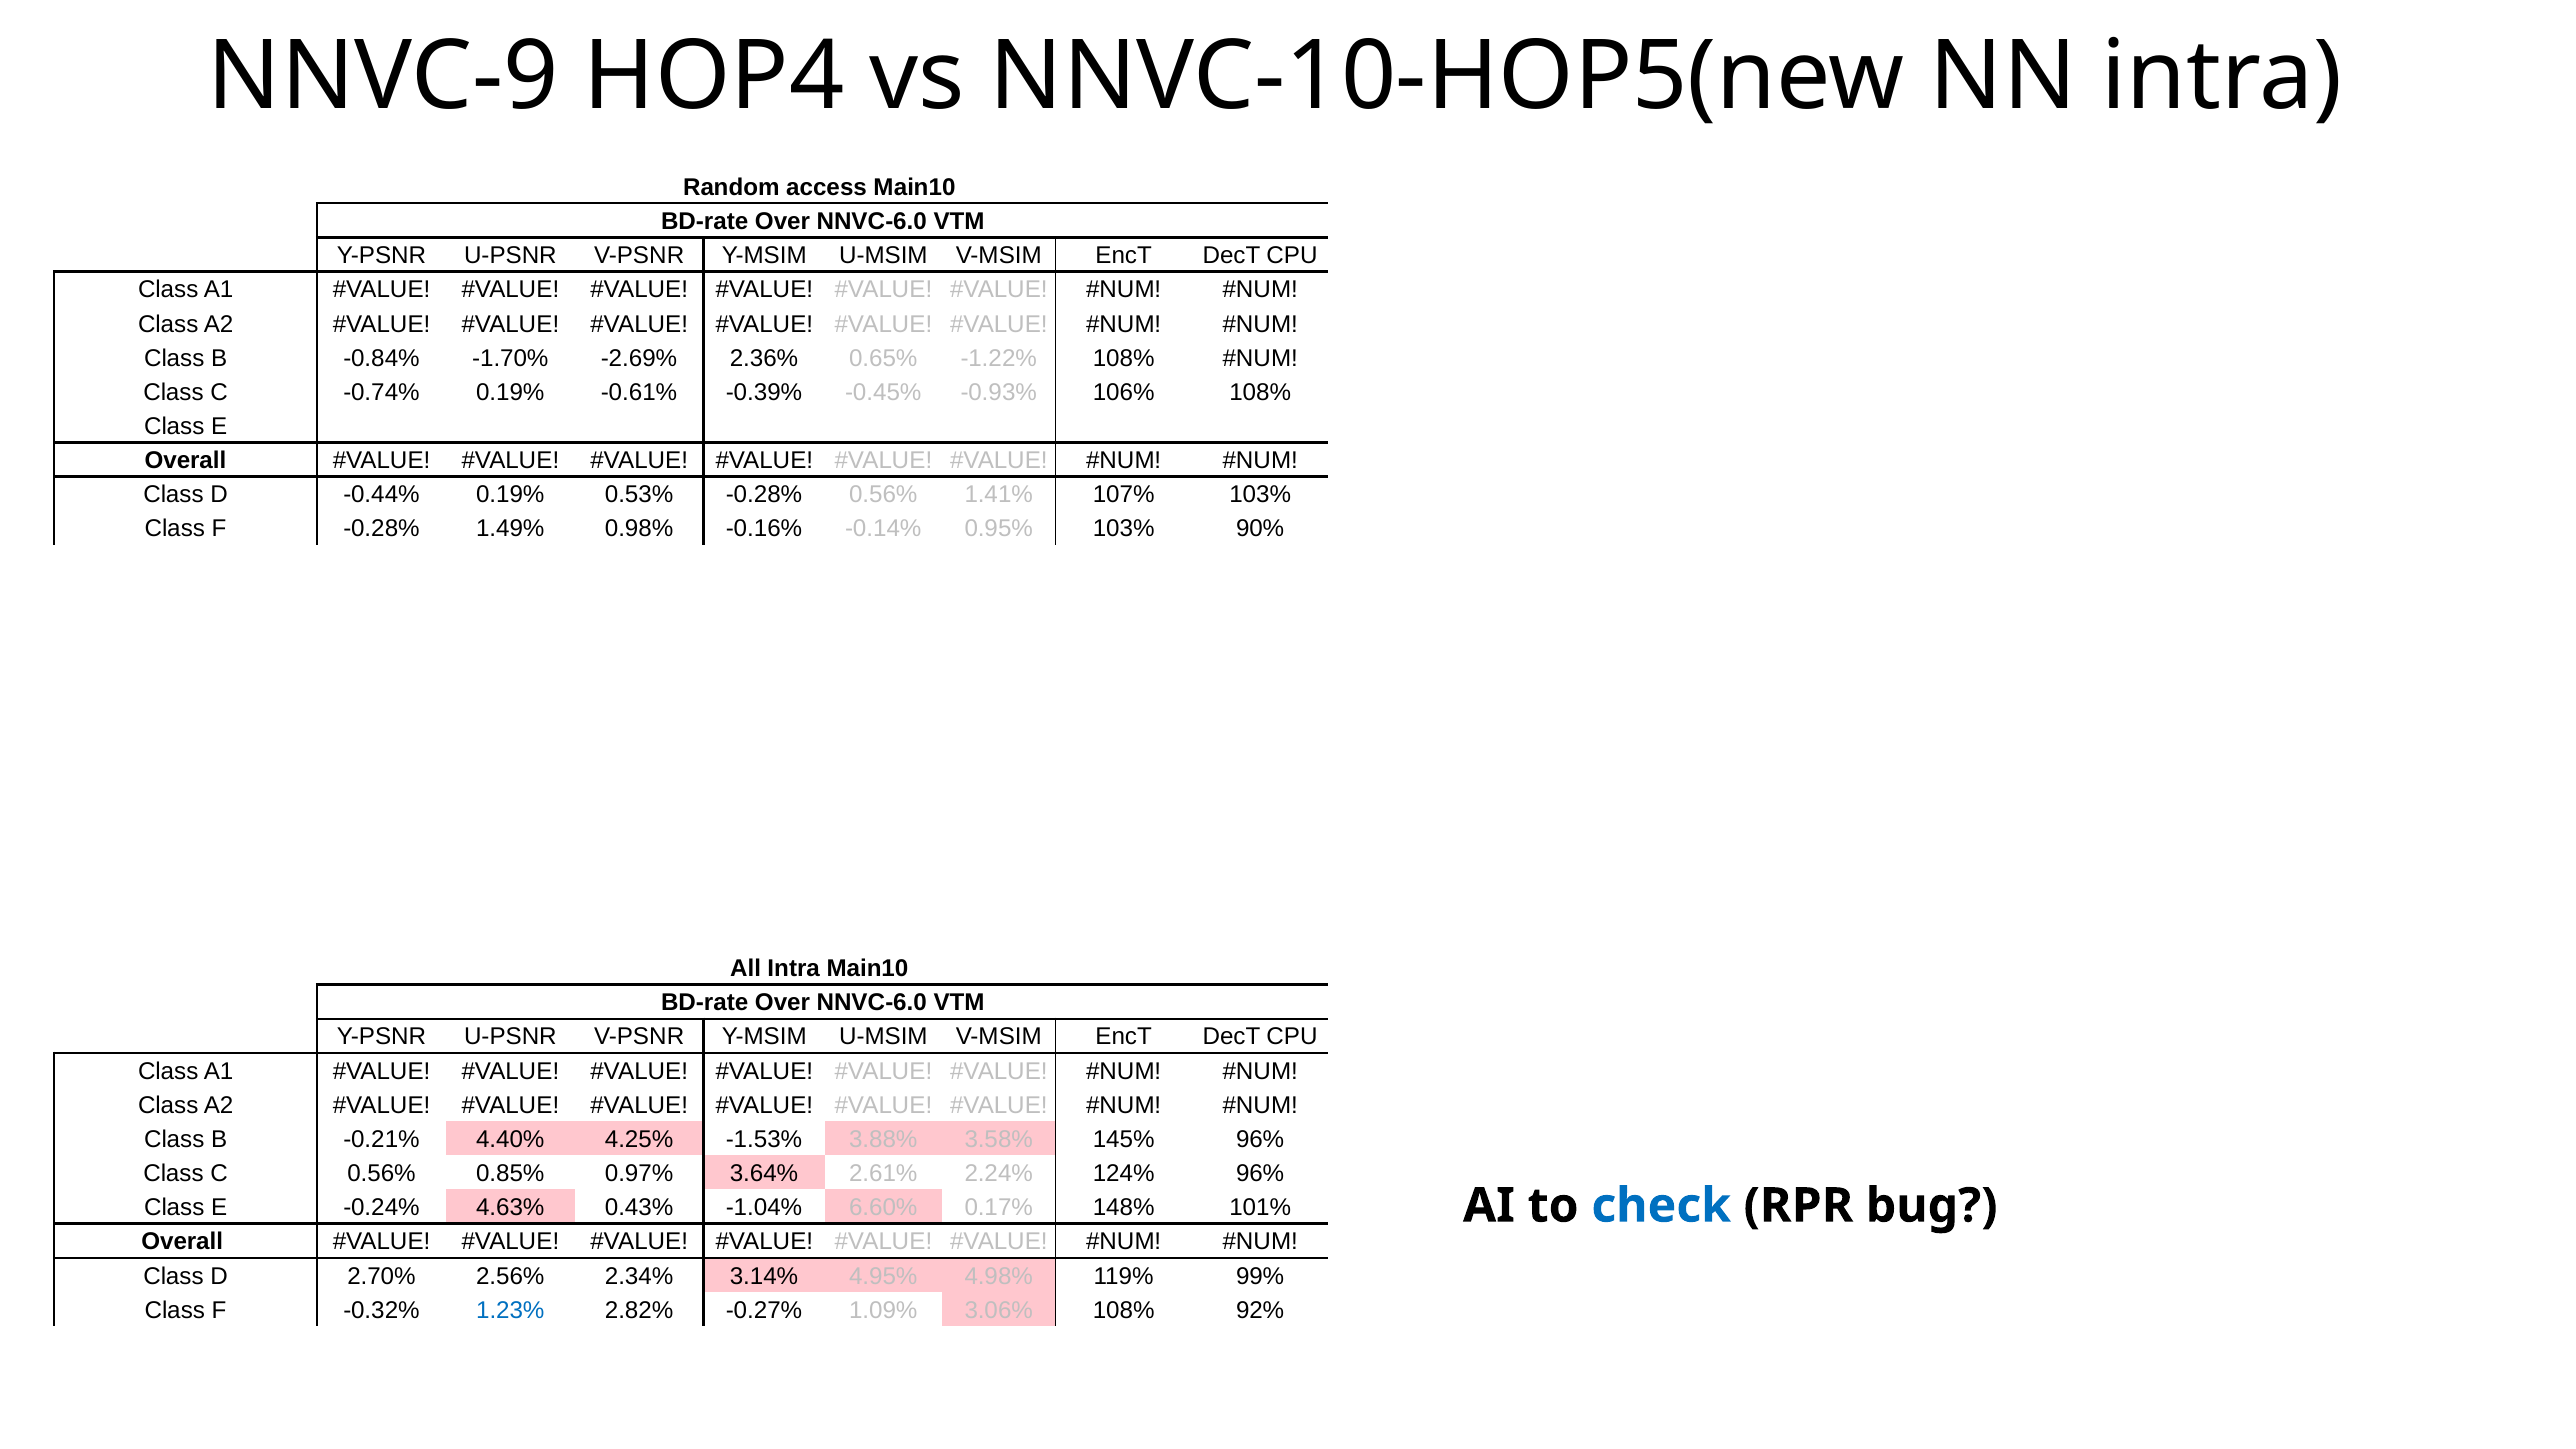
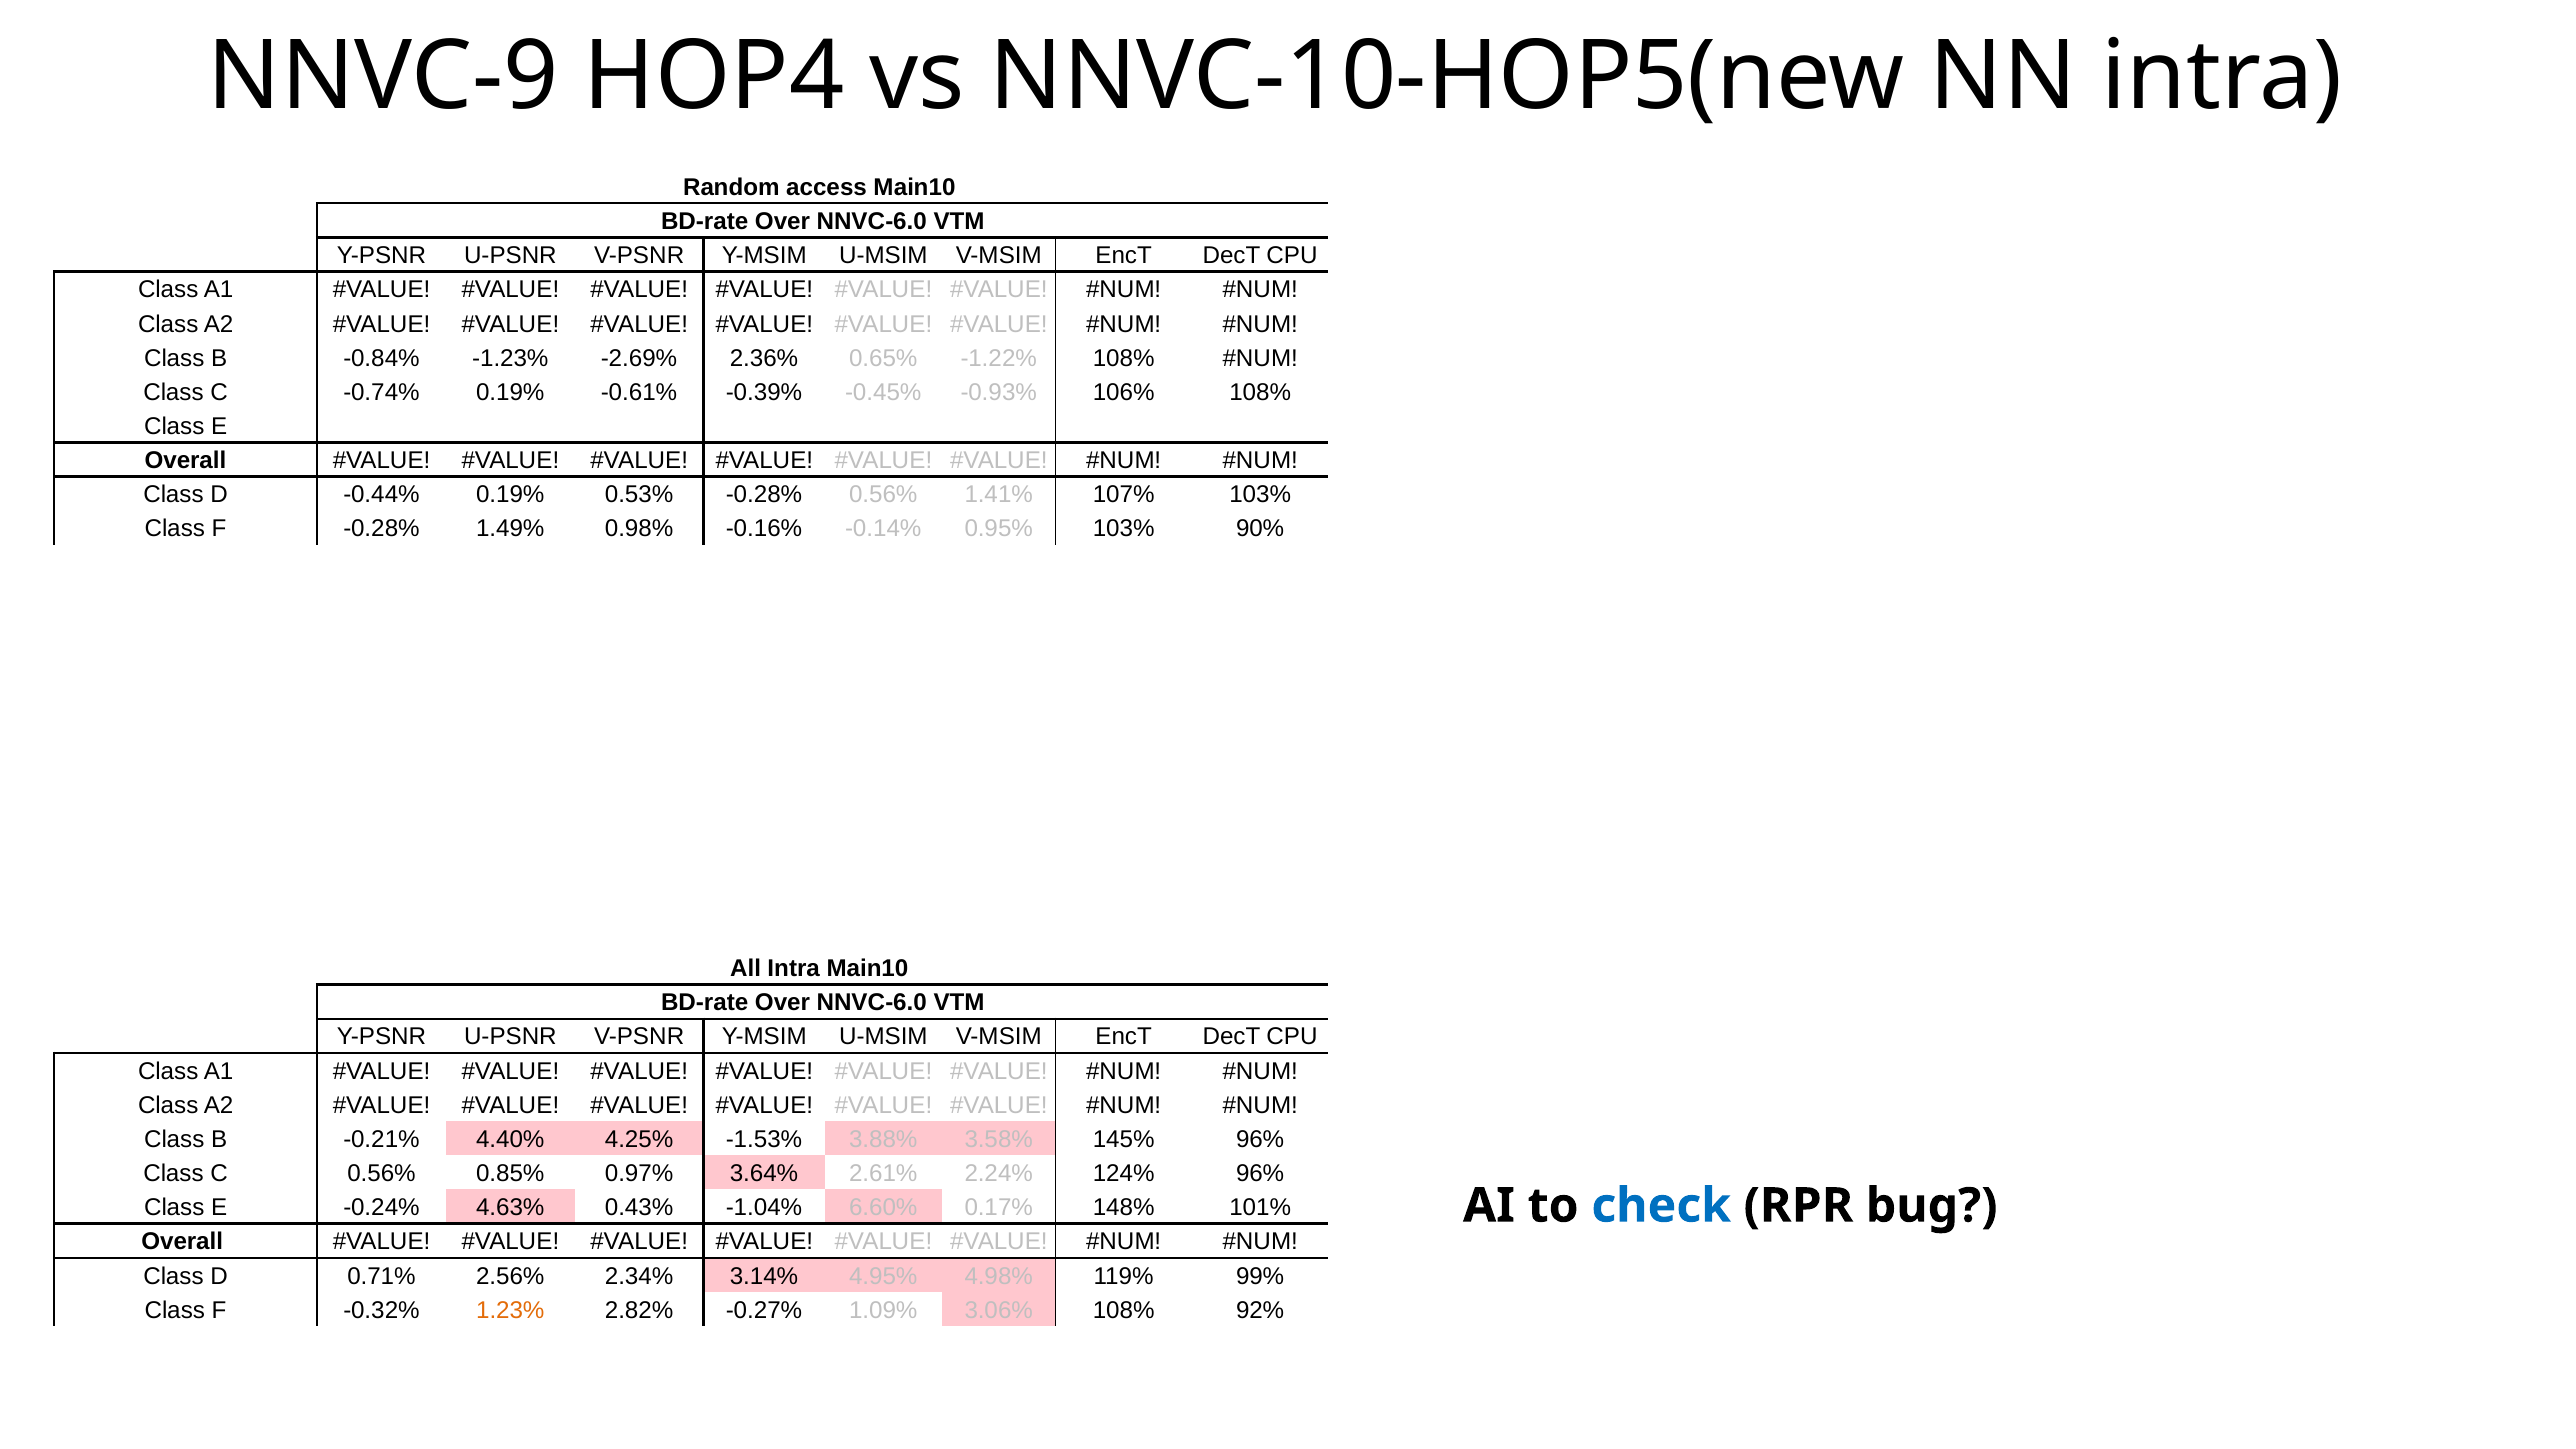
-1.70%: -1.70% -> -1.23% (510, 358)
2.70%: 2.70% -> 0.71% (381, 1276)
1.23% colour: blue -> orange (510, 1310)
